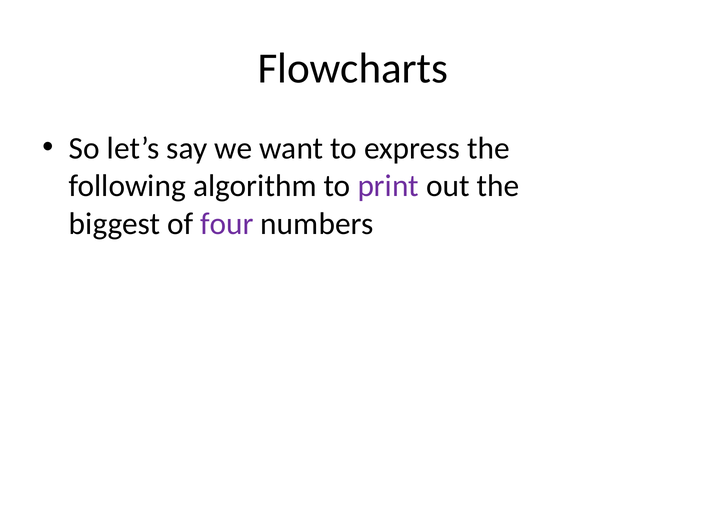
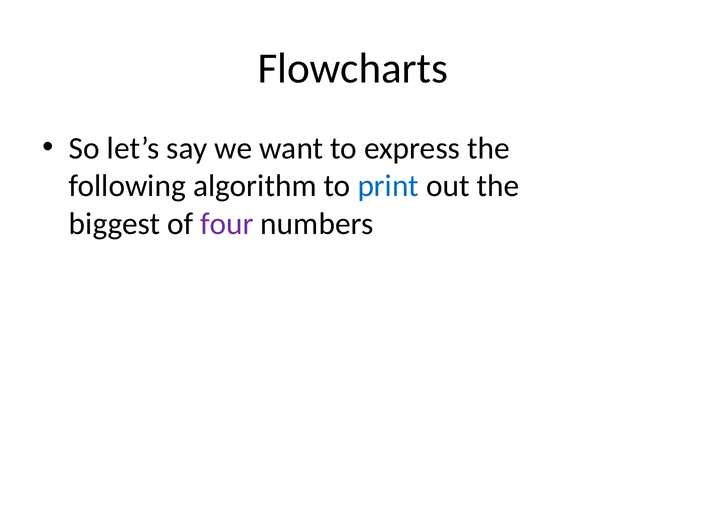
print colour: purple -> blue (388, 186)
